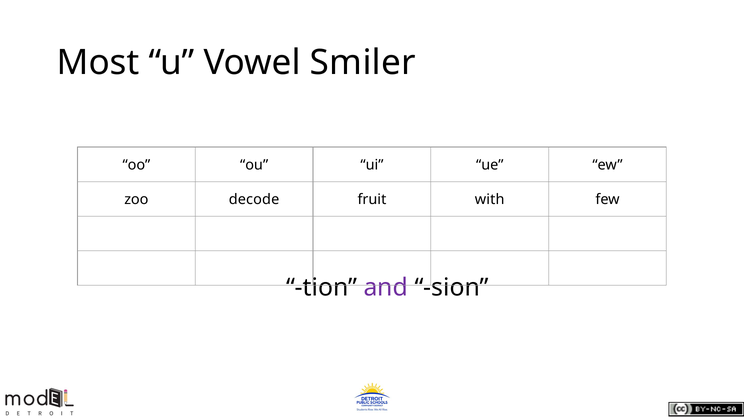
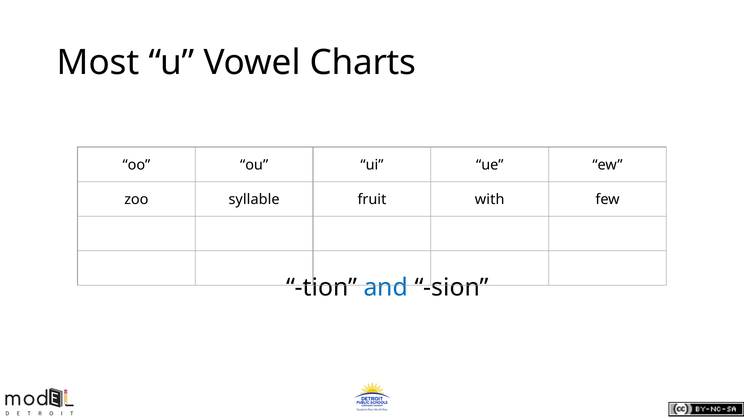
Smiler: Smiler -> Charts (363, 63)
decode: decode -> syllable (254, 200)
and colour: purple -> blue (386, 288)
